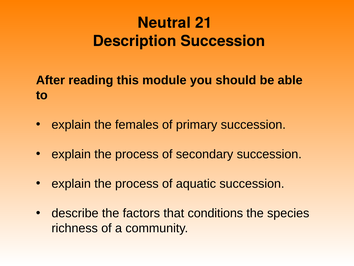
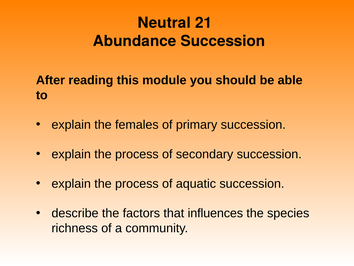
Description: Description -> Abundance (135, 41)
conditions: conditions -> influences (215, 213)
